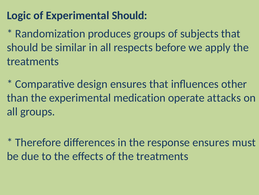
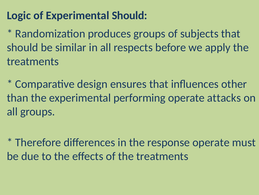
medication: medication -> performing (139, 97)
response ensures: ensures -> operate (211, 142)
